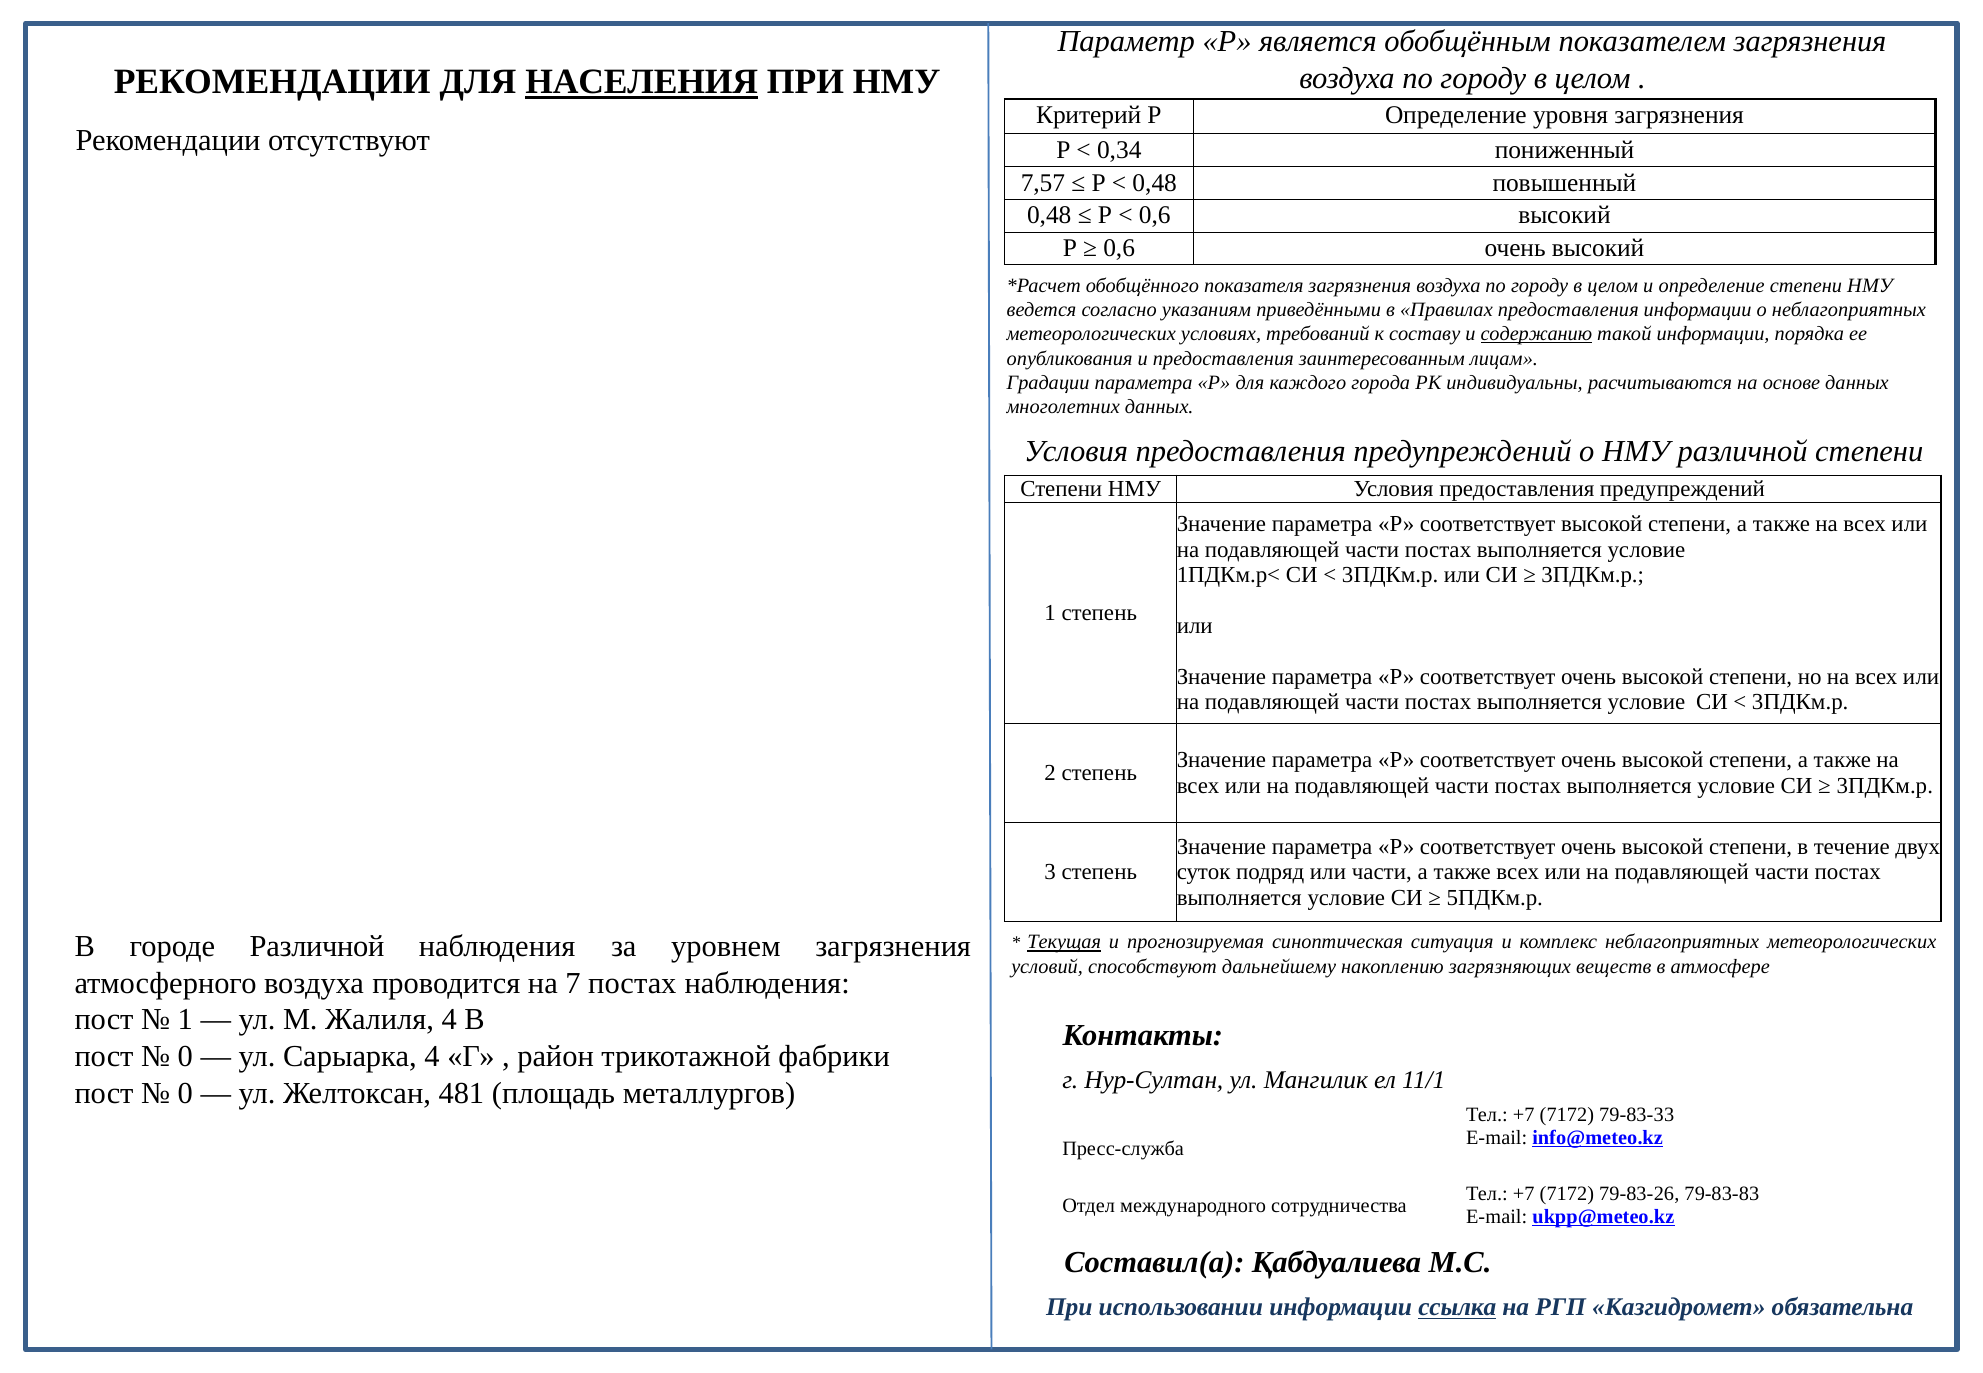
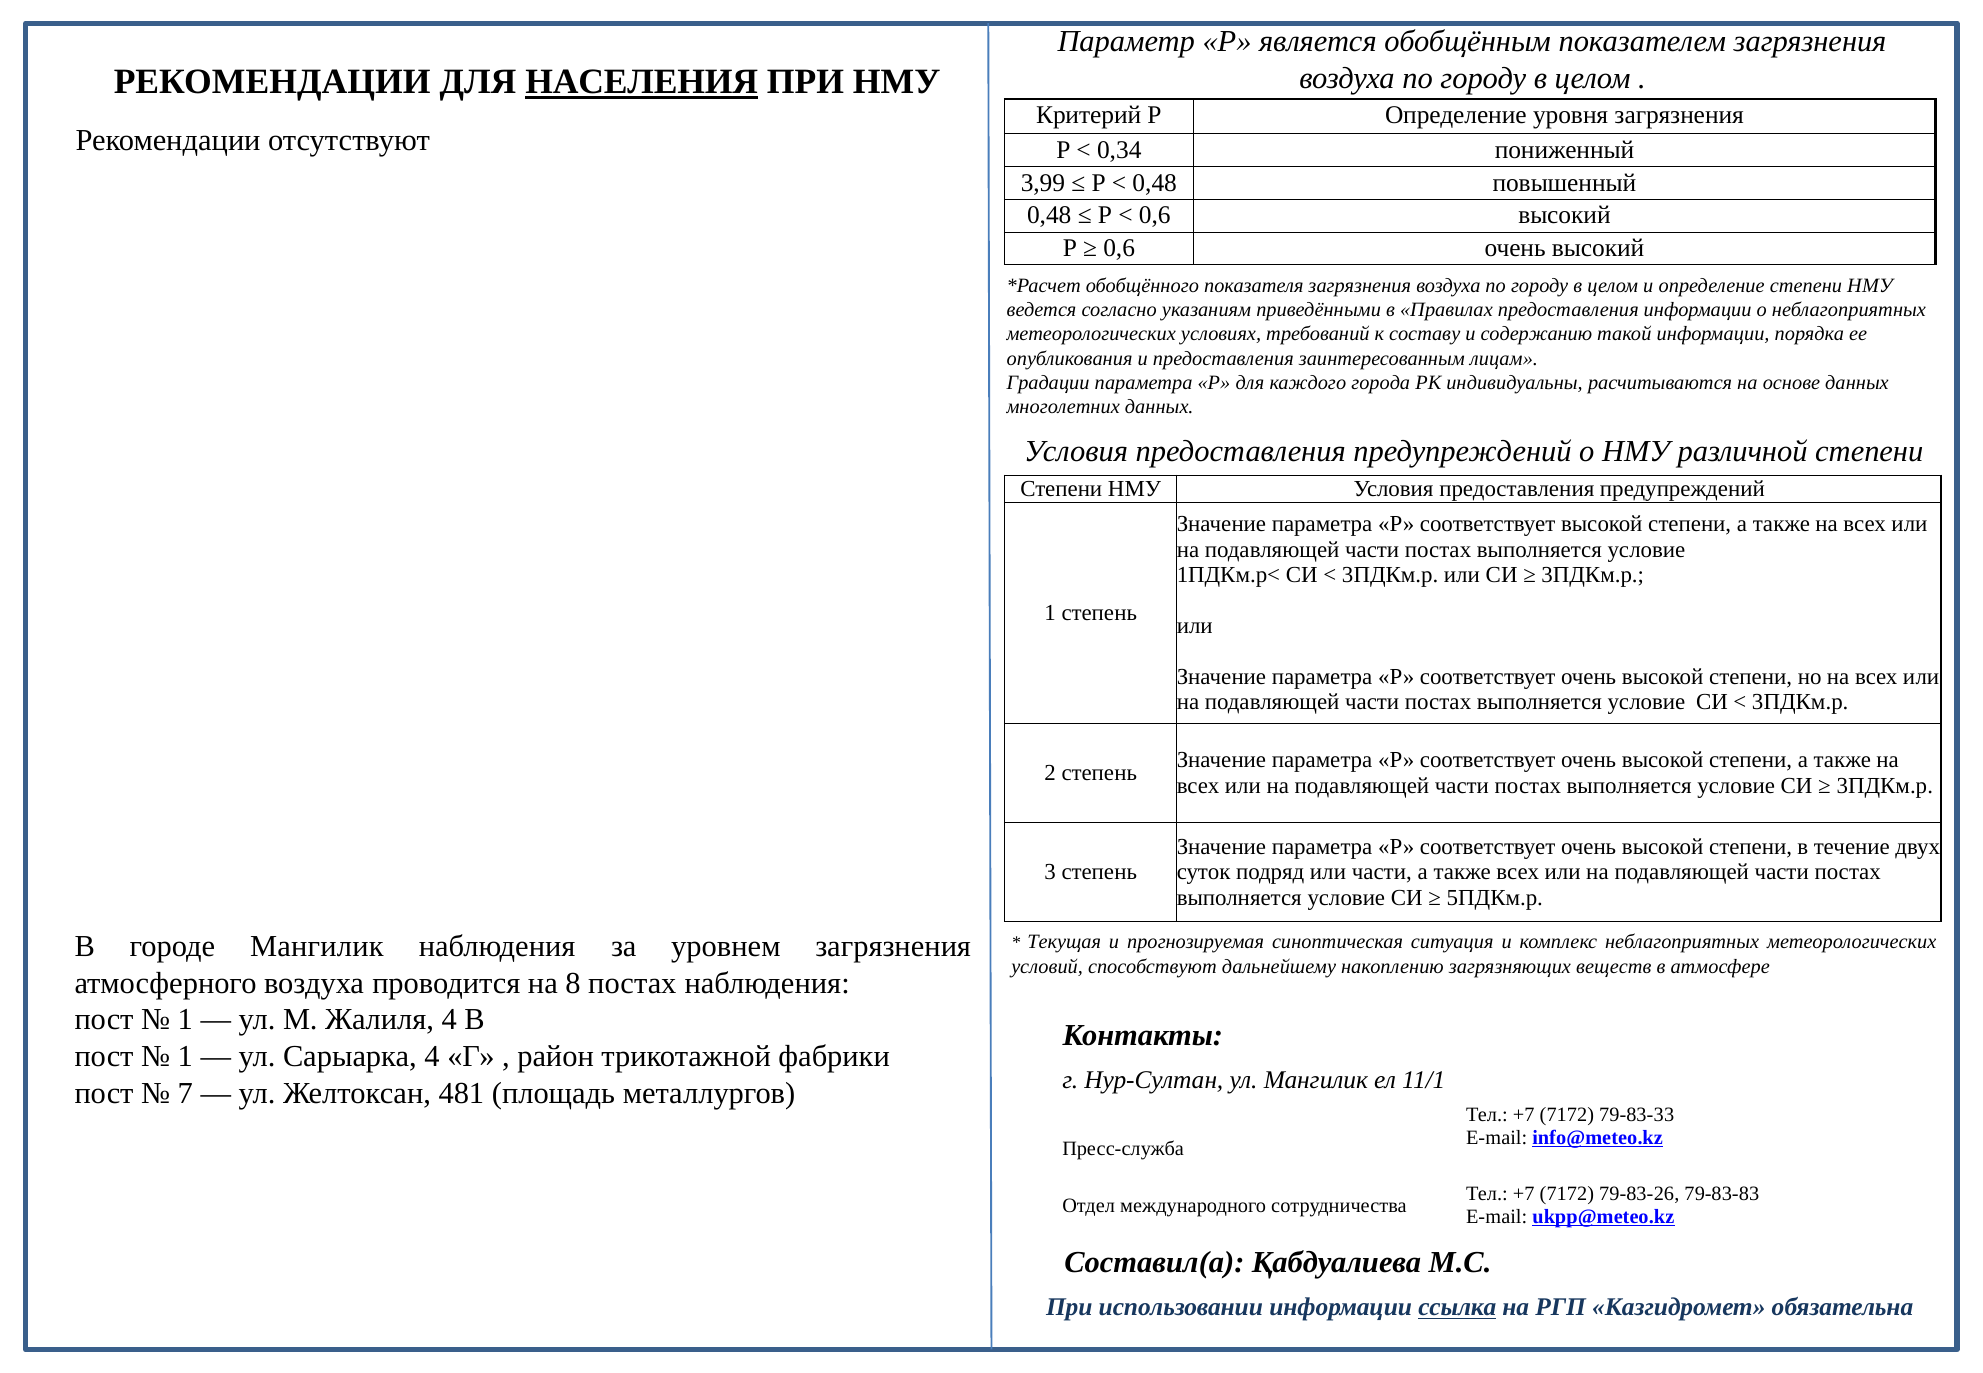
7,57: 7,57 -> 3,99 (1043, 183)
содержанию underline: present -> none (1536, 334)
городе Различной: Различной -> Мангилик (317, 946)
Текущая underline: present -> none (1064, 942)
7: 7 -> 8 (573, 983)
0: 0 -> 1 (185, 1056)
0: 0 -> 7 (185, 1093)
